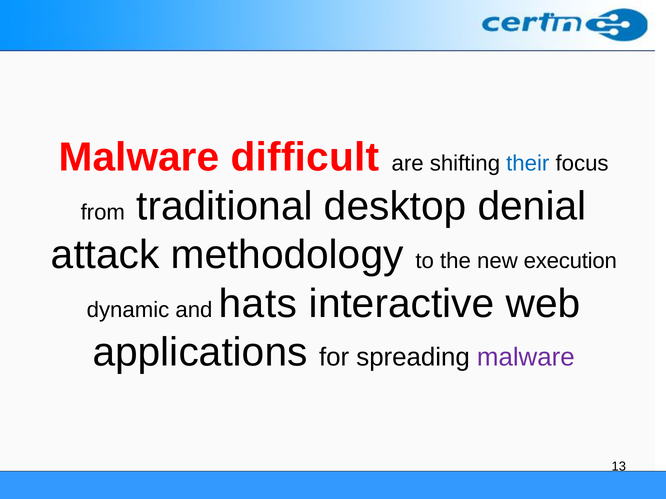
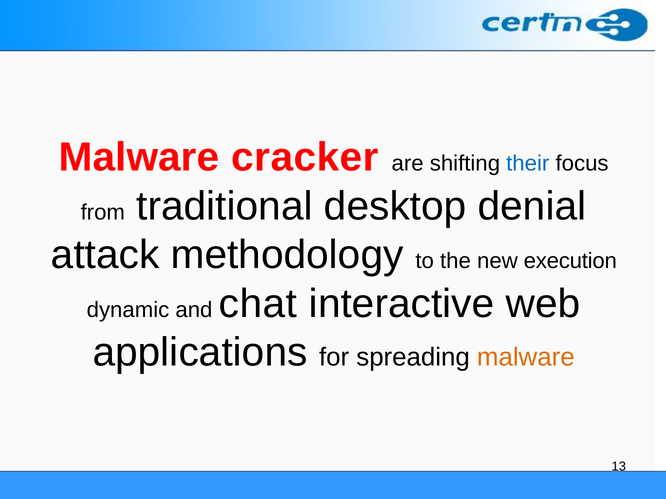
difficult: difficult -> cracker (305, 158)
hats: hats -> chat (258, 304)
malware colour: purple -> orange (526, 358)
